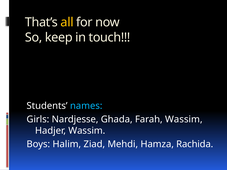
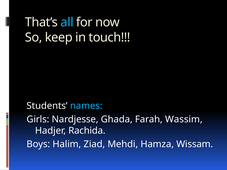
all colour: yellow -> light blue (67, 22)
Hadjer Wassim: Wassim -> Rachida (87, 131)
Rachida: Rachida -> Wissam (195, 144)
